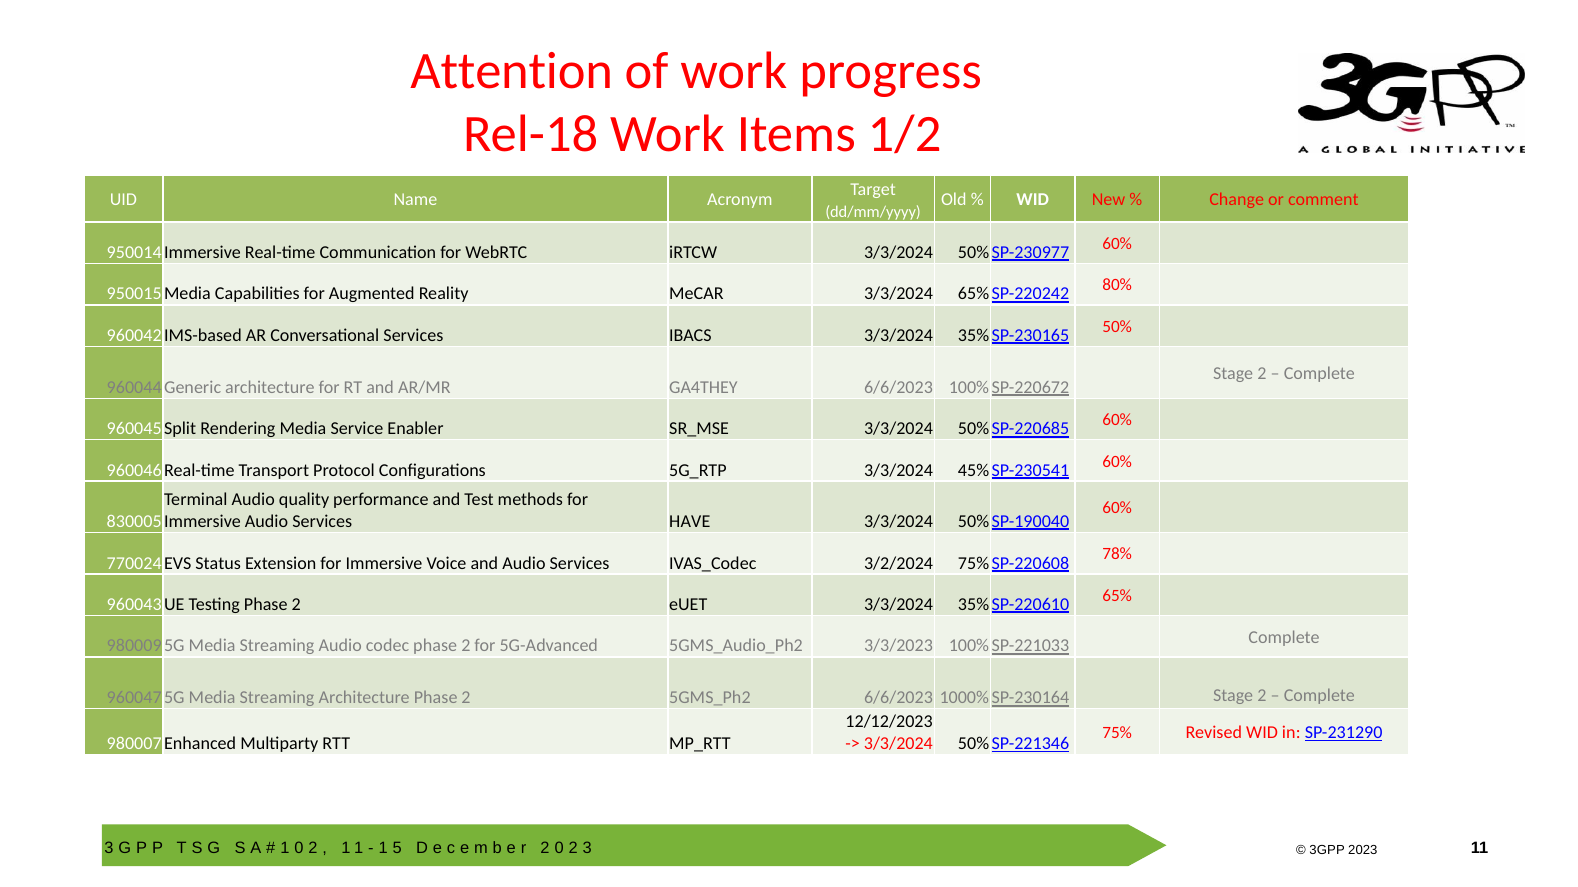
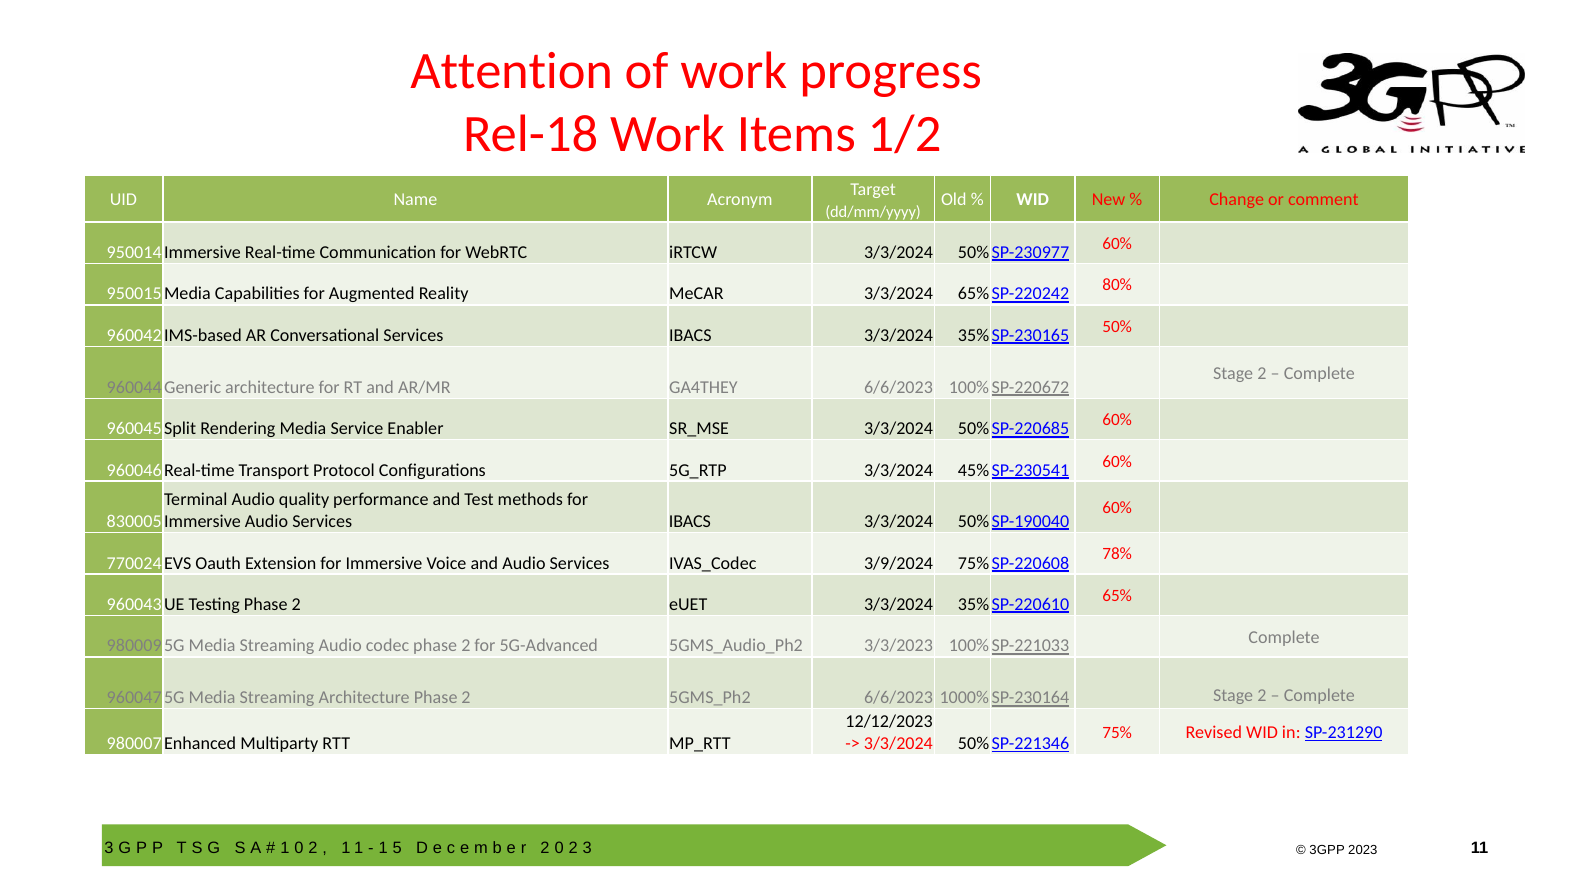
Audio Services HAVE: HAVE -> IBACS (690, 522)
Status: Status -> Oauth (218, 563)
3/2/2024: 3/2/2024 -> 3/9/2024 (899, 563)
